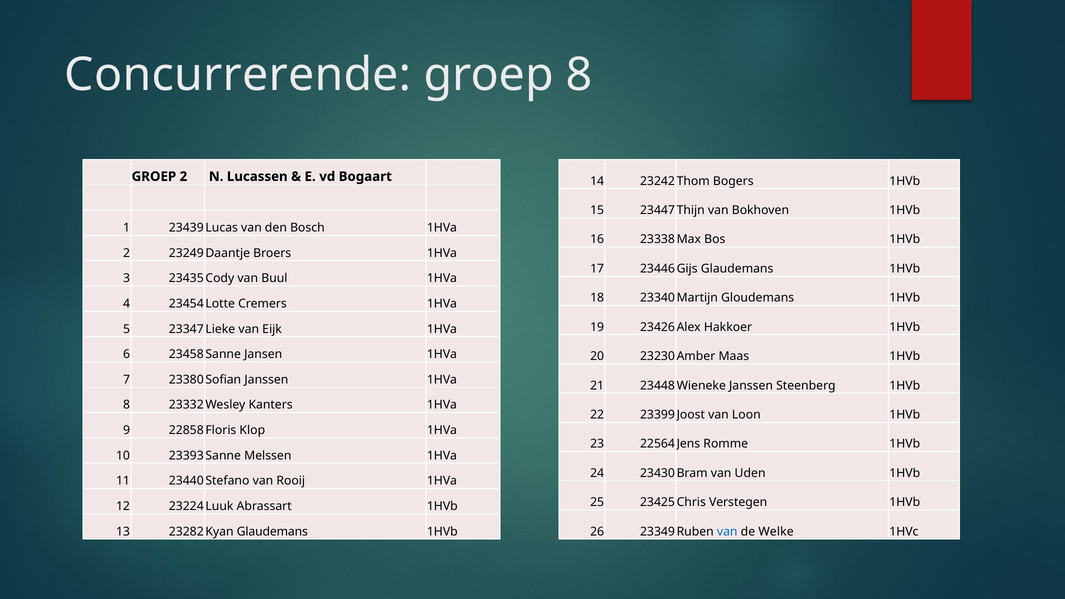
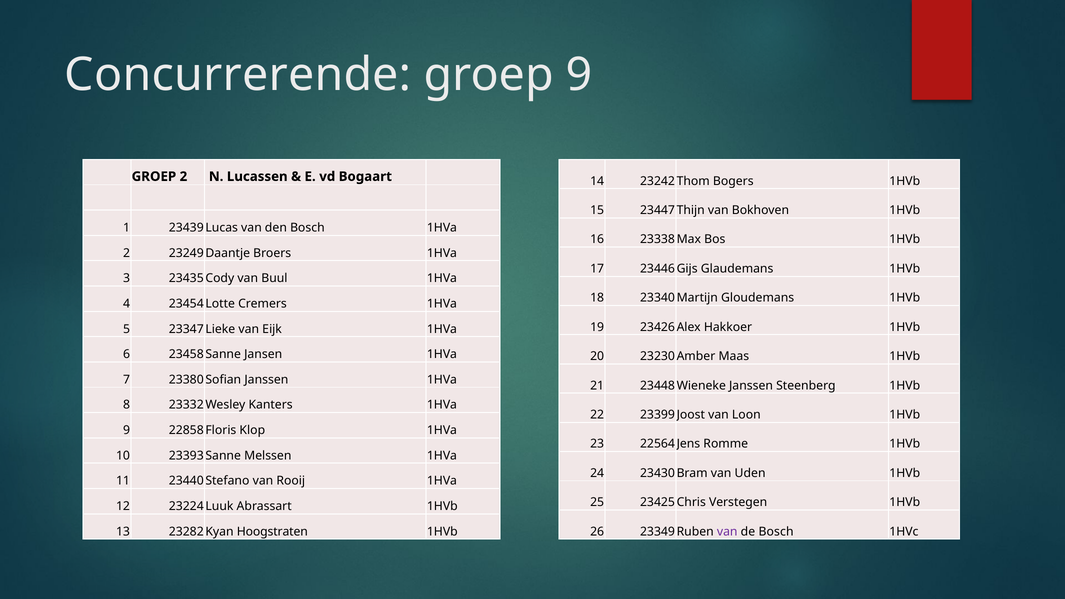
groep 8: 8 -> 9 (579, 75)
Glaudemans: Glaudemans -> Hoogstraten (272, 532)
van colour: blue -> purple (727, 532)
de Welke: Welke -> Bosch (776, 532)
